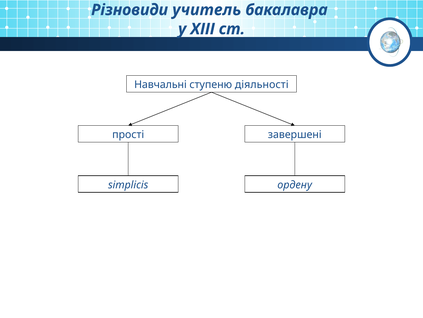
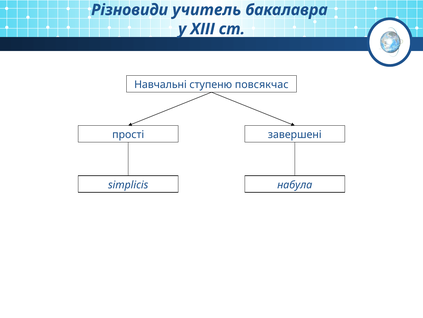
діяльності: діяльності -> повсякчас (262, 85)
ордену: ордену -> набула (295, 184)
